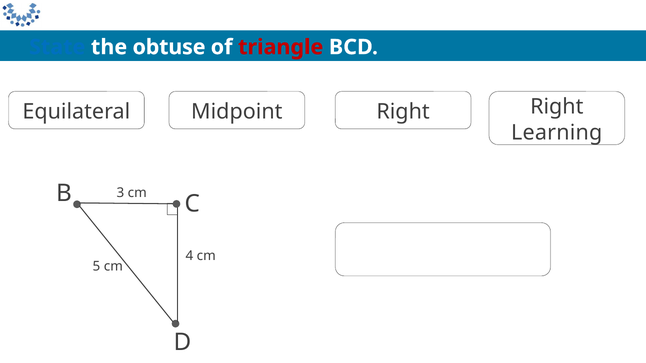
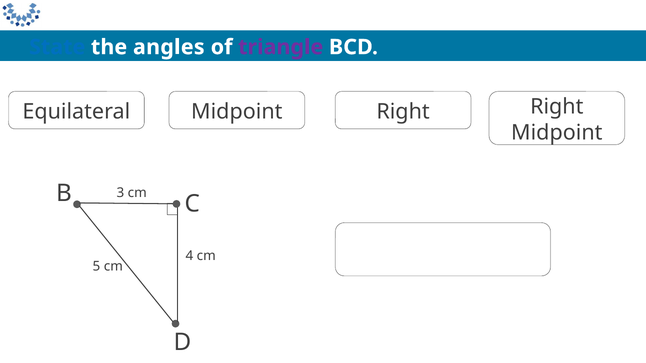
obtuse: obtuse -> angles (169, 47)
triangle colour: red -> purple (281, 47)
Learning: Learning -> Midpoint (557, 133)
